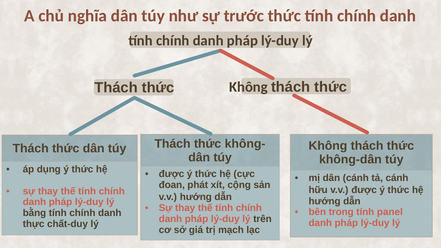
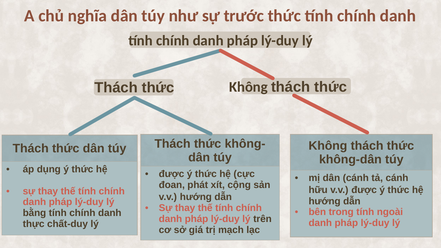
panel: panel -> ngoài (390, 212)
